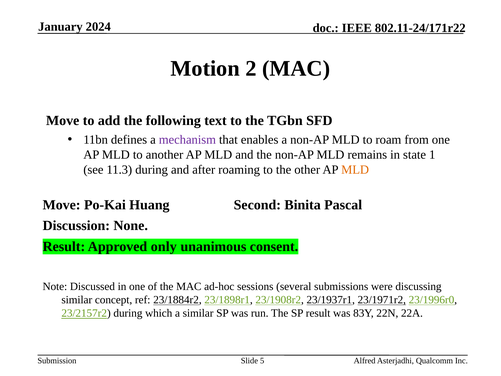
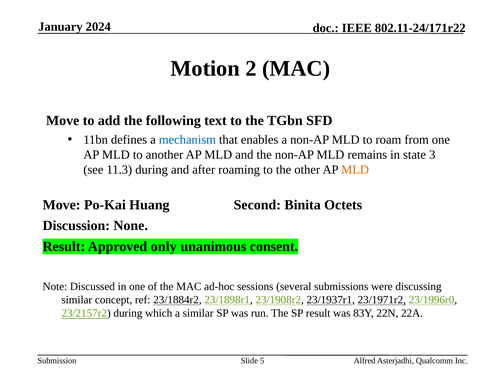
mechanism colour: purple -> blue (187, 140)
1: 1 -> 3 (432, 155)
Pascal: Pascal -> Octets (343, 205)
